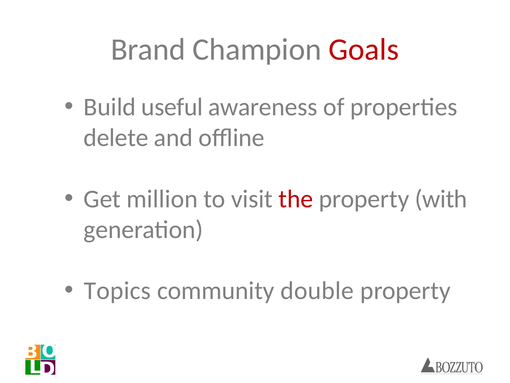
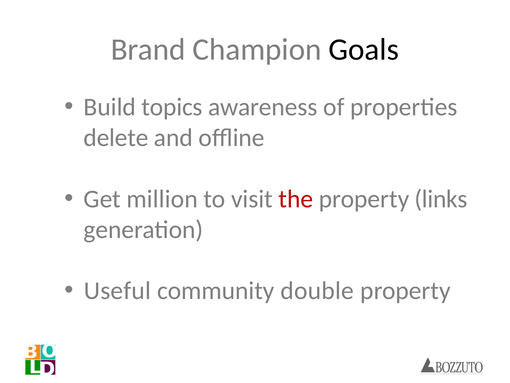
Goals colour: red -> black (364, 49)
useful: useful -> topics (172, 107)
with: with -> links (441, 199)
Topics: Topics -> Useful (117, 290)
